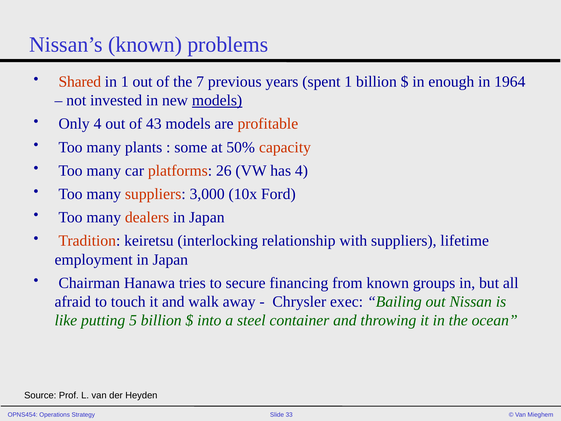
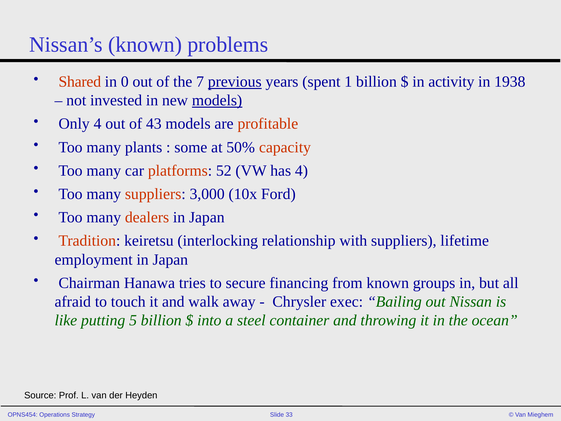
in 1: 1 -> 0 (125, 82)
previous underline: none -> present (235, 82)
enough: enough -> activity (451, 82)
1964: 1964 -> 1938 (510, 82)
26: 26 -> 52 (224, 171)
